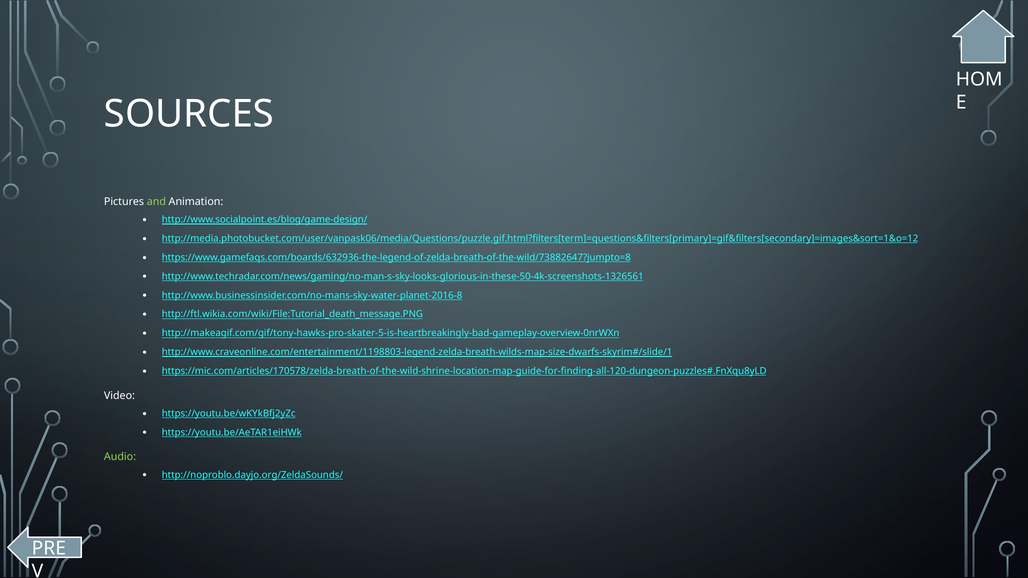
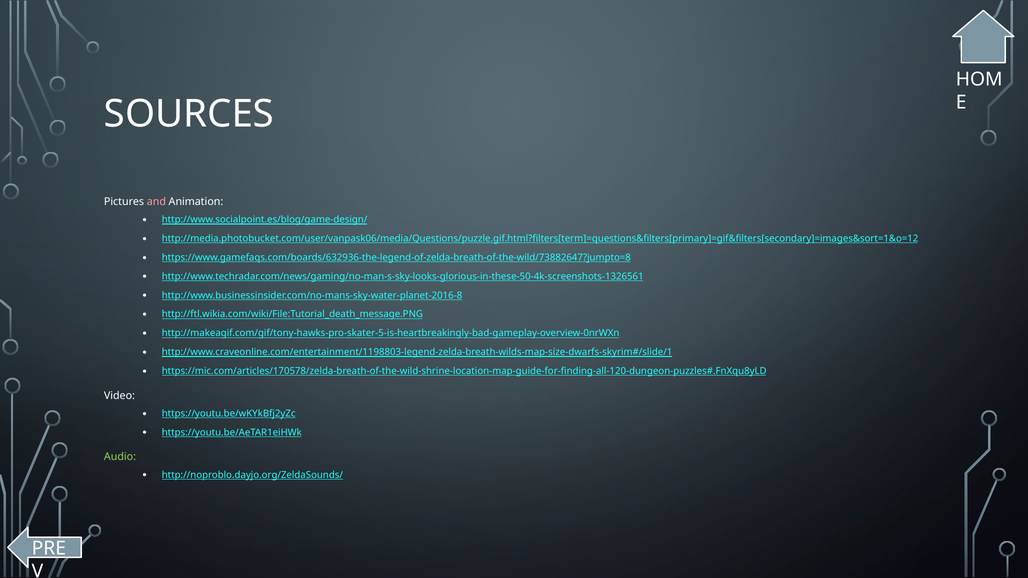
and colour: light green -> pink (156, 202)
